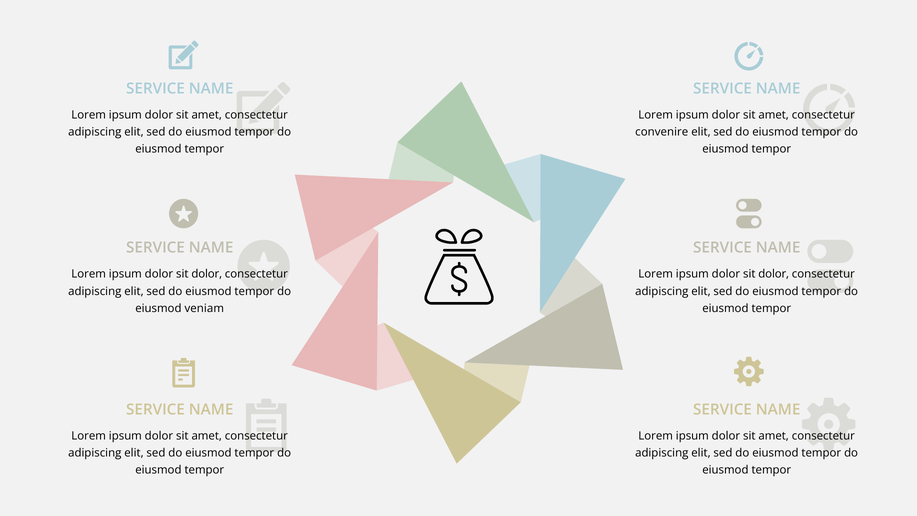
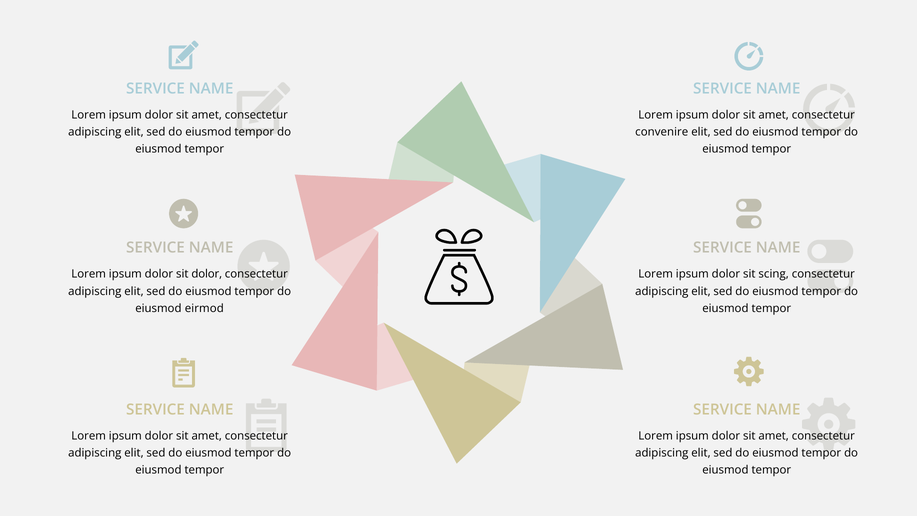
dolor: dolor -> scing (774, 274)
veniam: veniam -> eirmod (204, 308)
